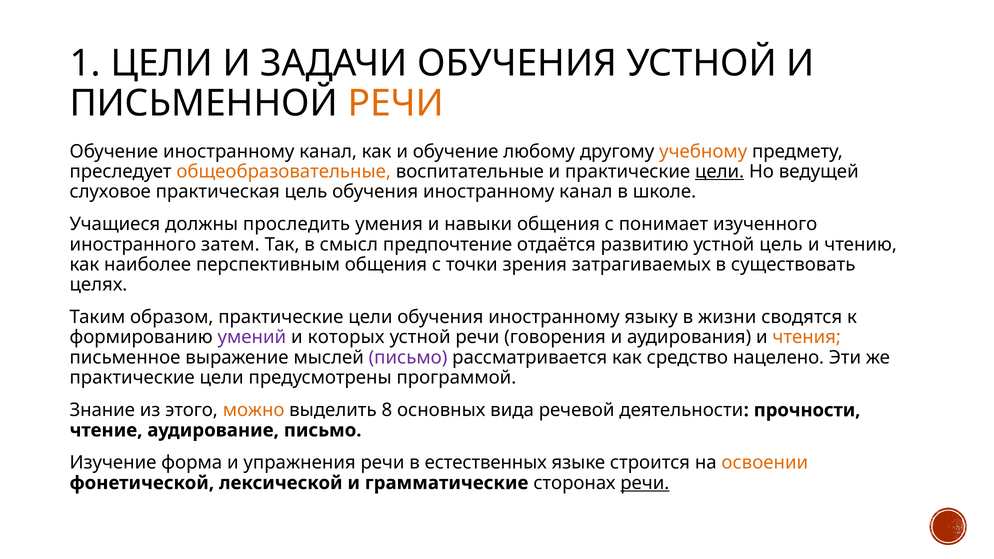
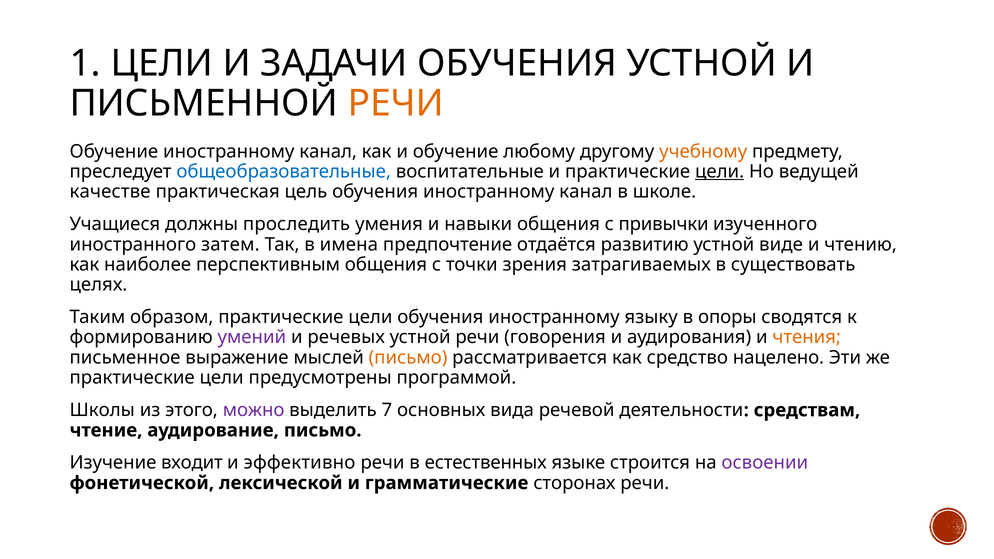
общеобразовательные colour: orange -> blue (284, 172)
слуховое: слуховое -> качестве (110, 192)
понимает: понимает -> привычки (664, 224)
смысл: смысл -> имена (349, 244)
устной цель: цель -> виде (781, 244)
жизни: жизни -> опоры (727, 317)
которых: которых -> речевых (346, 337)
письмо colour: purple -> orange (408, 358)
Знание: Знание -> Школы (102, 410)
можно colour: orange -> purple (254, 410)
8: 8 -> 7 (387, 410)
прочности: прочности -> средствам (807, 410)
форма: форма -> входит (192, 463)
упражнения: упражнения -> эффективно (300, 463)
освоении colour: orange -> purple (765, 463)
речи underline: present -> none (645, 483)
